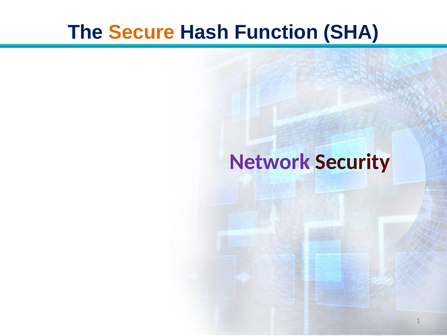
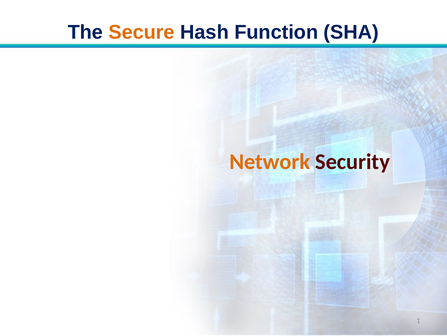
Network colour: purple -> orange (270, 161)
